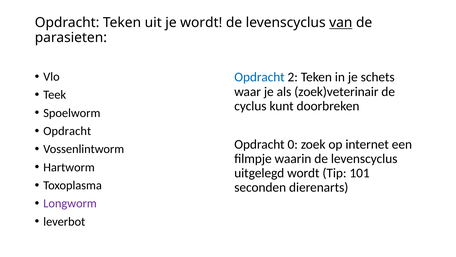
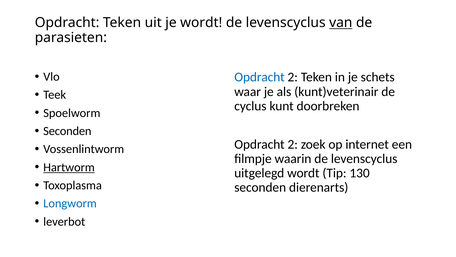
zoek)veterinair: zoek)veterinair -> kunt)veterinair (336, 91)
Opdracht: Opdracht -> Seconden (67, 131)
0: 0 -> 2 (293, 144)
Hartworm underline: none -> present (69, 167)
101: 101 -> 130 (360, 173)
Longworm colour: purple -> blue (70, 203)
